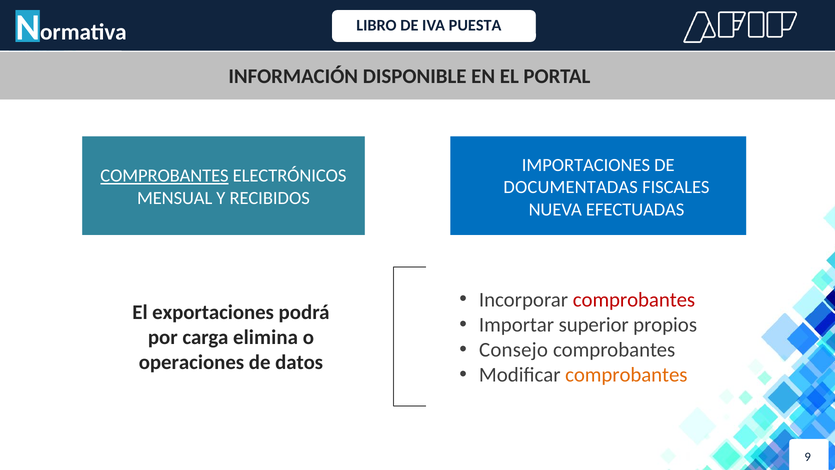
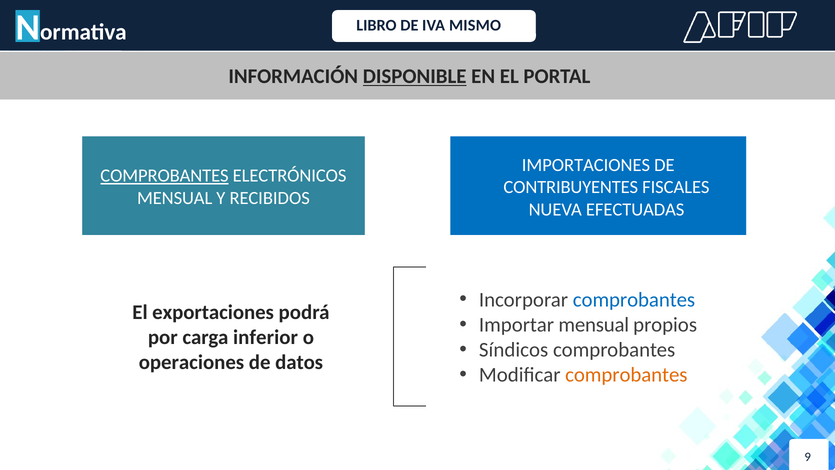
PUESTA: PUESTA -> MISMO (475, 26)
DISPONIBLE underline: none -> present (415, 76)
DOCUMENTADAS: DOCUMENTADAS -> CONTRIBUYENTES (571, 187)
comprobantes colour: red -> blue (634, 300)
Importar superior: superior -> mensual (594, 325)
elimina: elimina -> inferior (266, 337)
Consejo: Consejo -> Síndicos (514, 350)
